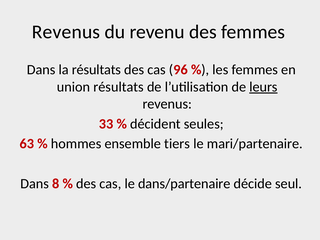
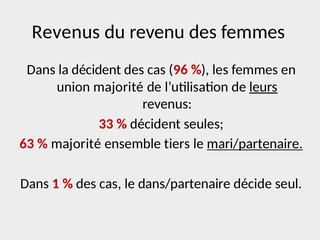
la résultats: résultats -> décident (96, 70)
union résultats: résultats -> majorité (119, 87)
hommes: hommes -> majorité (76, 144)
mari/partenaire underline: none -> present (255, 144)
8: 8 -> 1 (56, 184)
